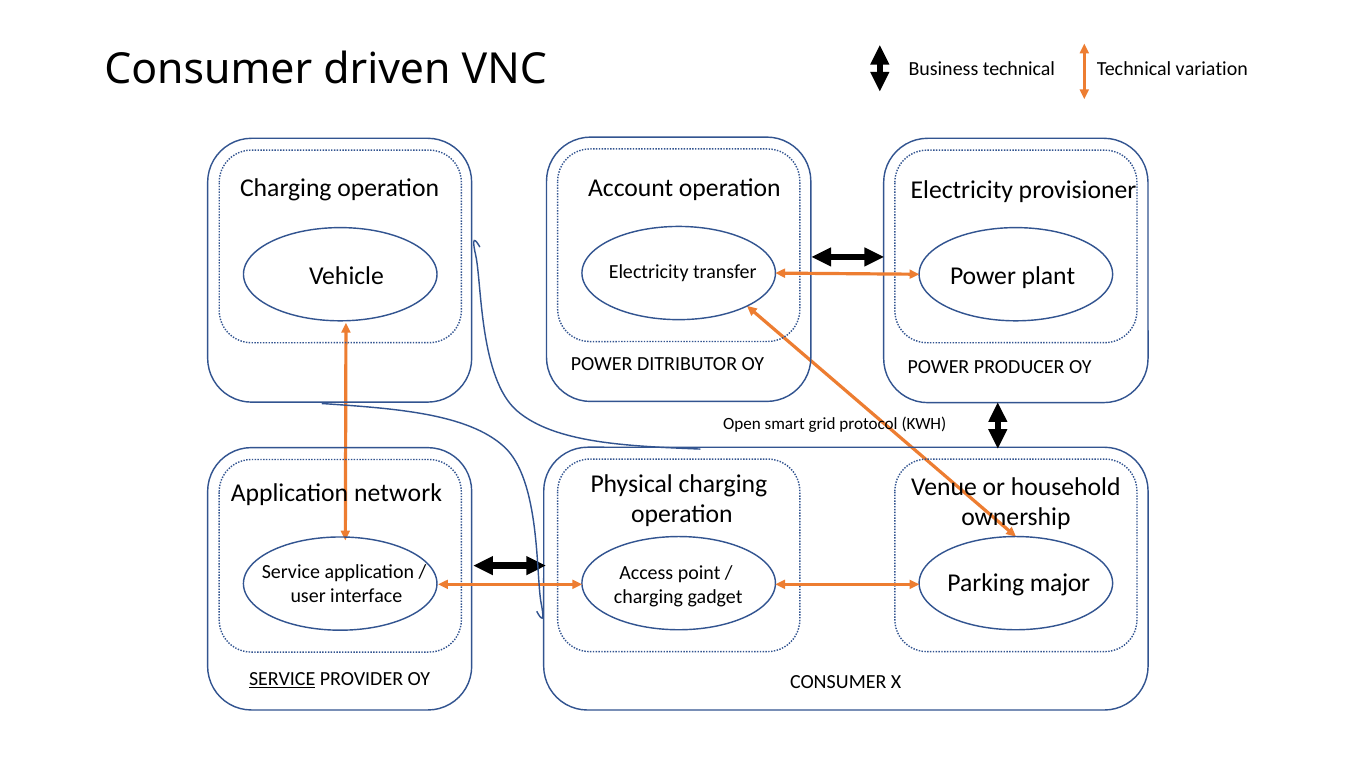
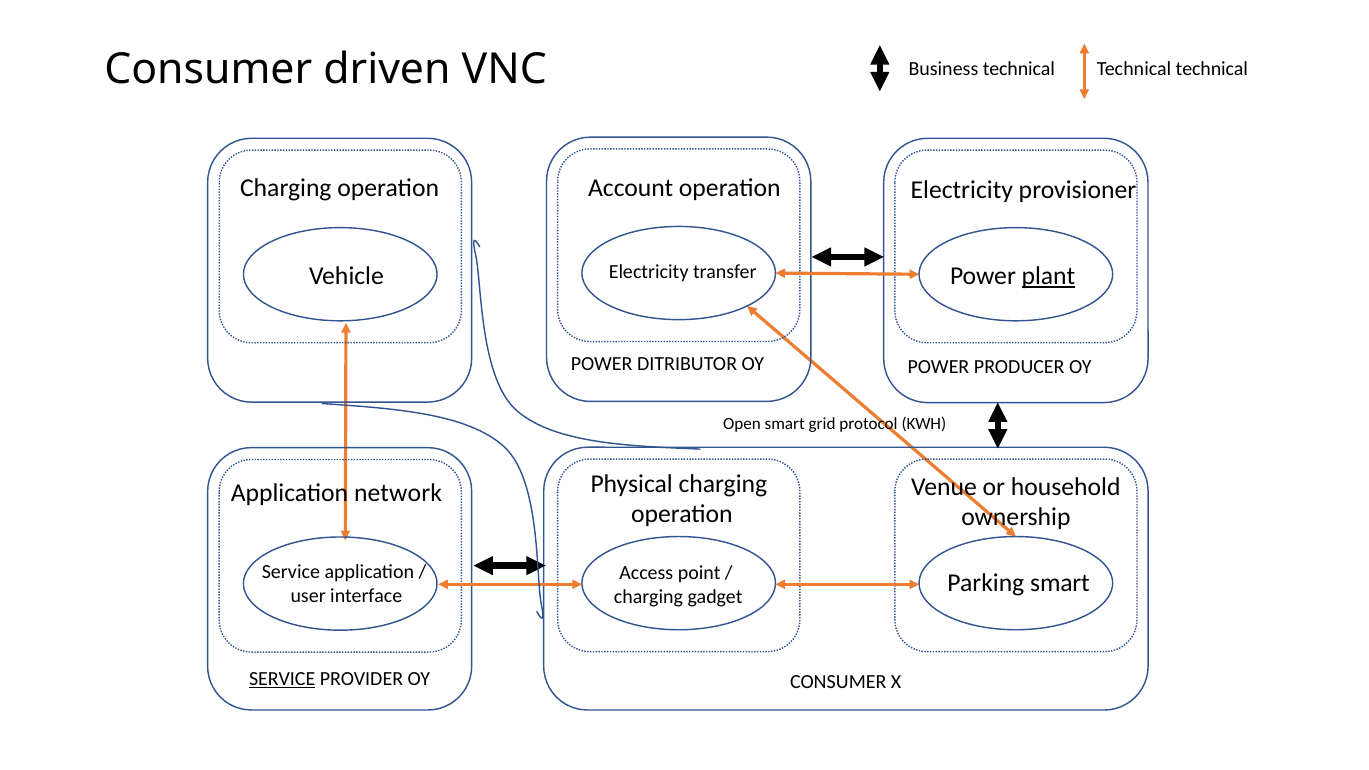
variation: variation -> technical (1212, 69)
plant underline: none -> present (1048, 276)
Parking major: major -> smart (1060, 583)
